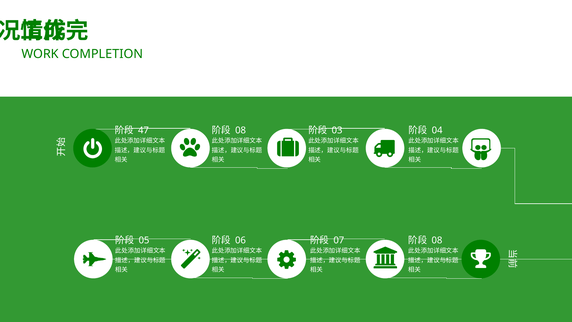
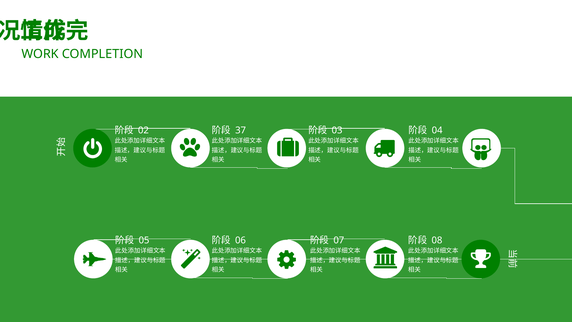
47: 47 -> 02 (143, 130)
08: 08 -> 37 (241, 130)
